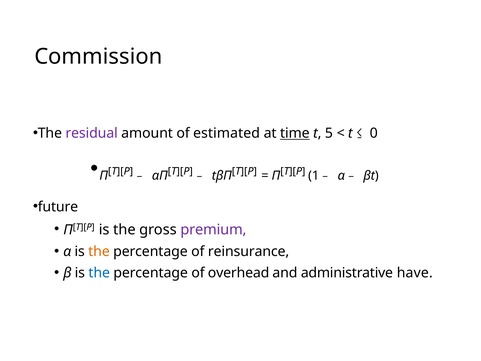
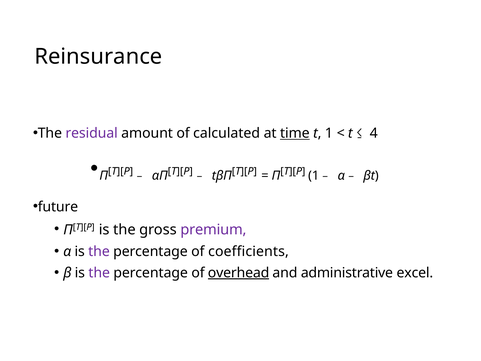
Commission: Commission -> Reinsurance (98, 57)
estimated: estimated -> calculated (227, 133)
t 5: 5 -> 1 (329, 133)
0: 0 -> 4 (374, 133)
the colour: orange -> purple (99, 252)
reinsurance: reinsurance -> coefficients (248, 252)
the colour: blue -> purple (99, 273)
overhead underline: none -> present (239, 273)
have: have -> excel (415, 273)
